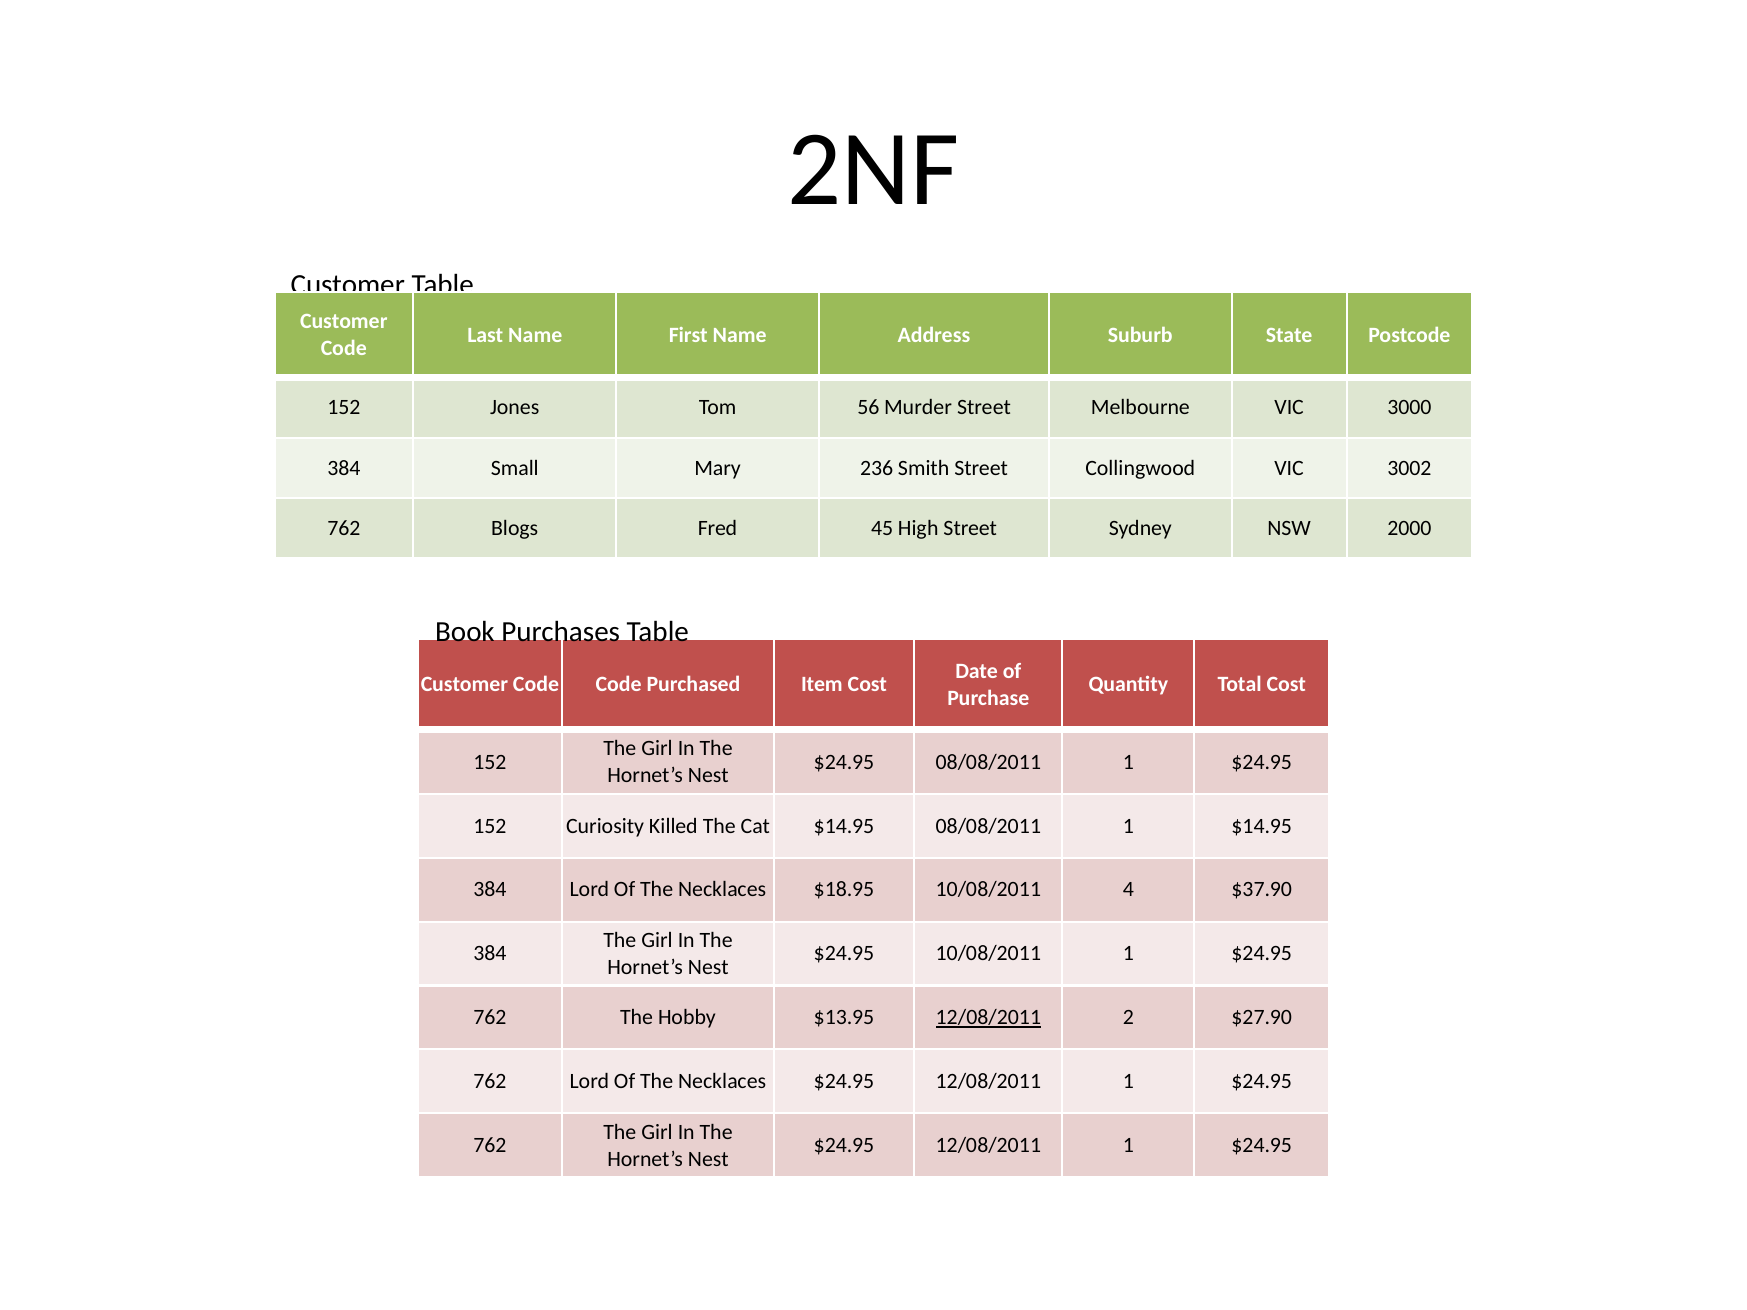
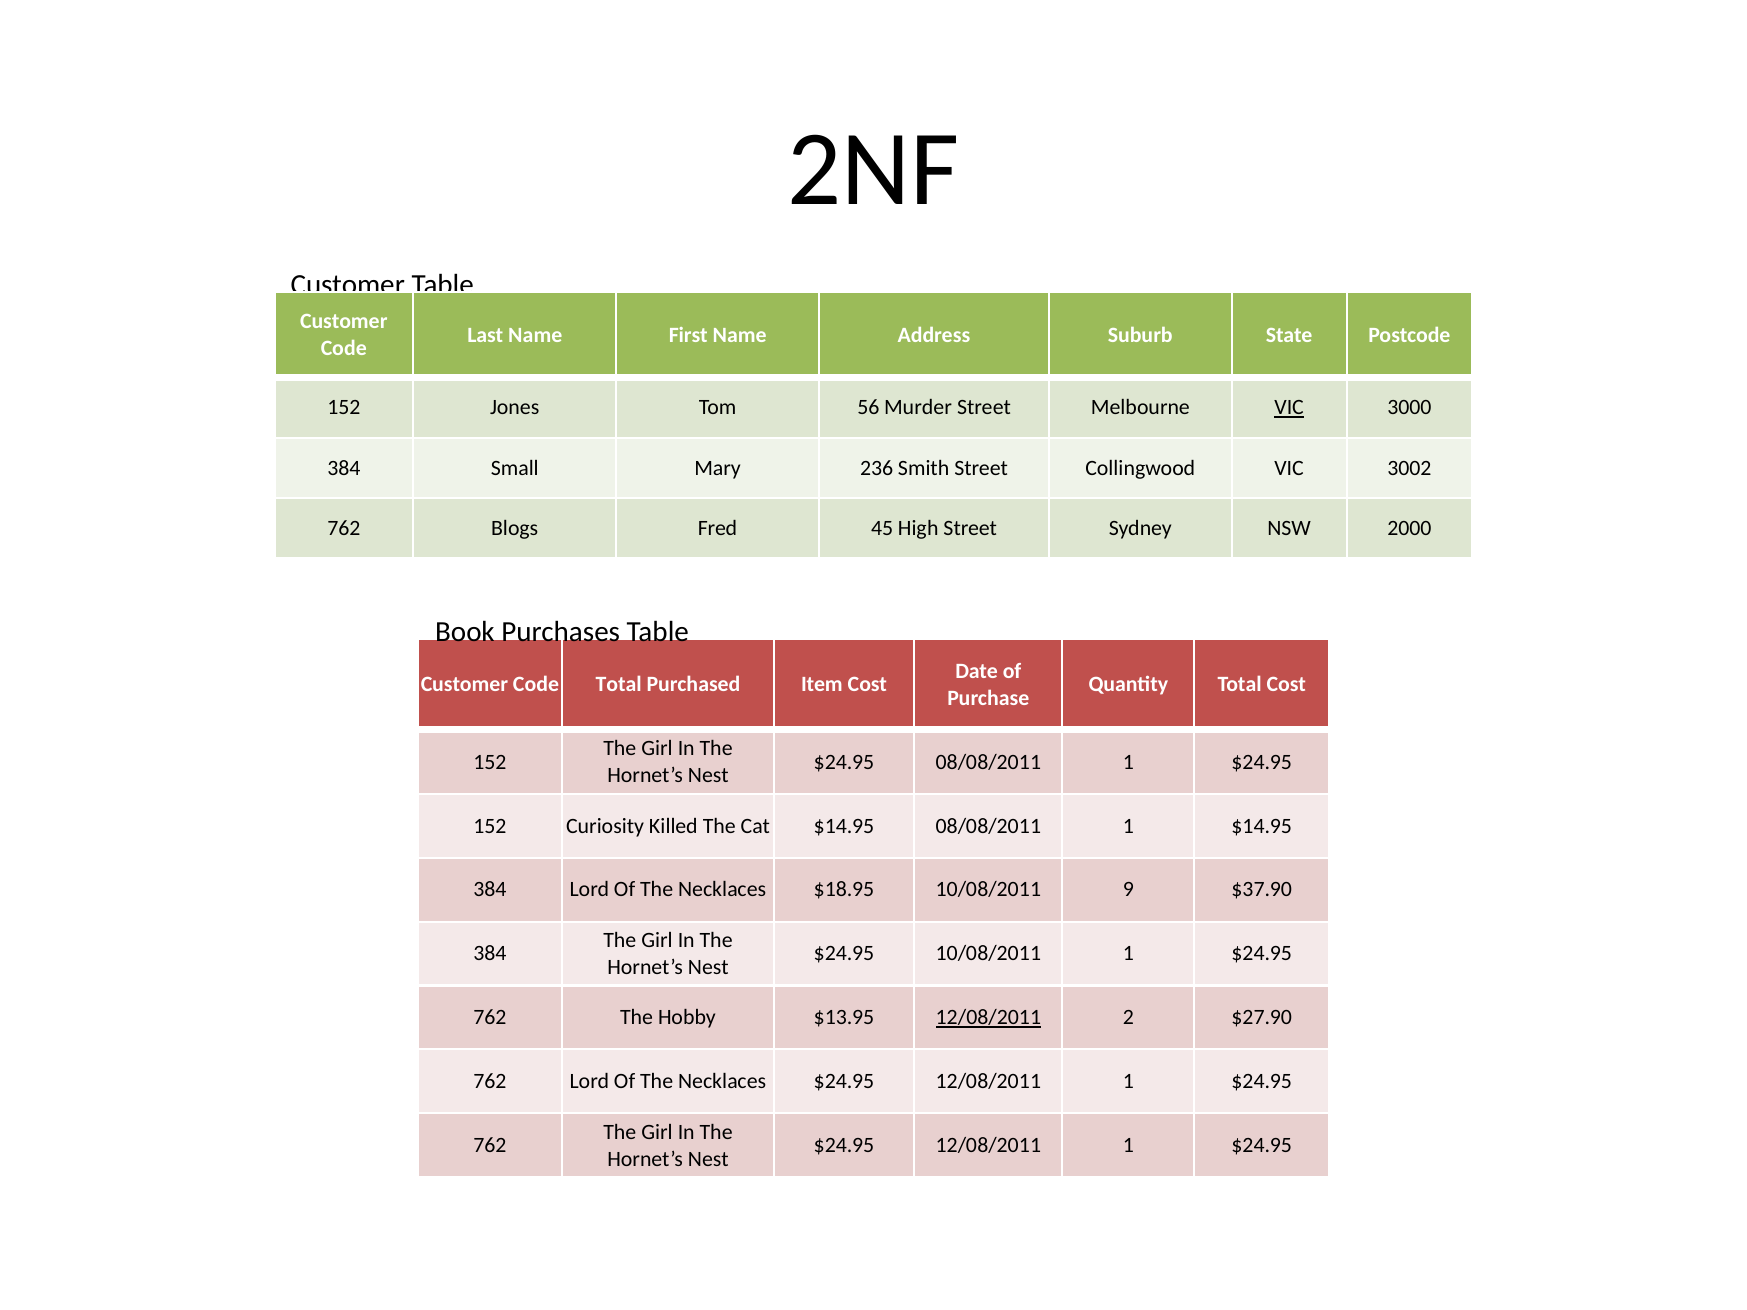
VIC underline: none -> present (1289, 408)
Code Code: Code -> Total (619, 685)
4: 4 -> 9 (1128, 890)
